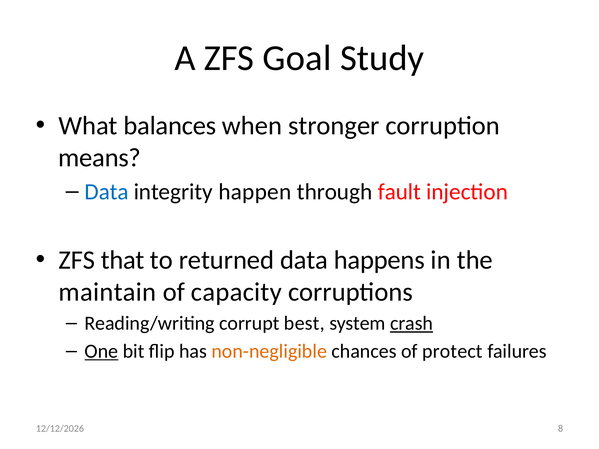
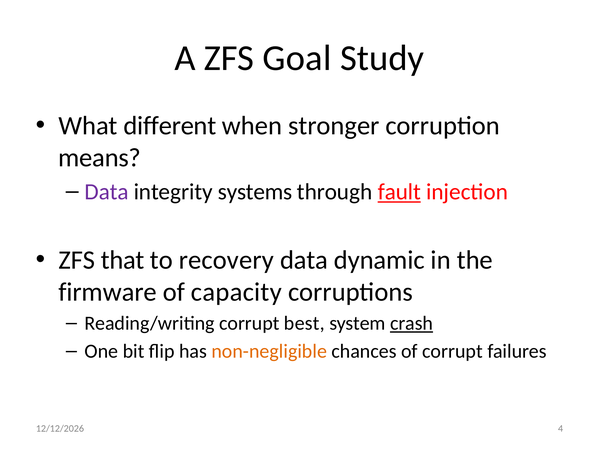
balances: balances -> different (170, 126)
Data colour: blue -> purple (107, 192)
happen: happen -> systems (255, 192)
fault underline: none -> present (399, 192)
returned: returned -> recovery (226, 260)
happens: happens -> dynamic (379, 260)
maintain: maintain -> firmware (108, 292)
One underline: present -> none (101, 352)
of protect: protect -> corrupt (452, 352)
8: 8 -> 4 (561, 429)
